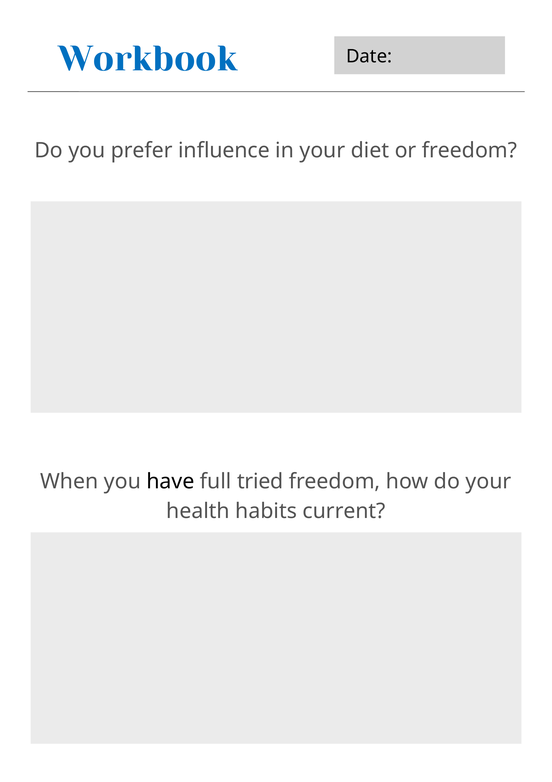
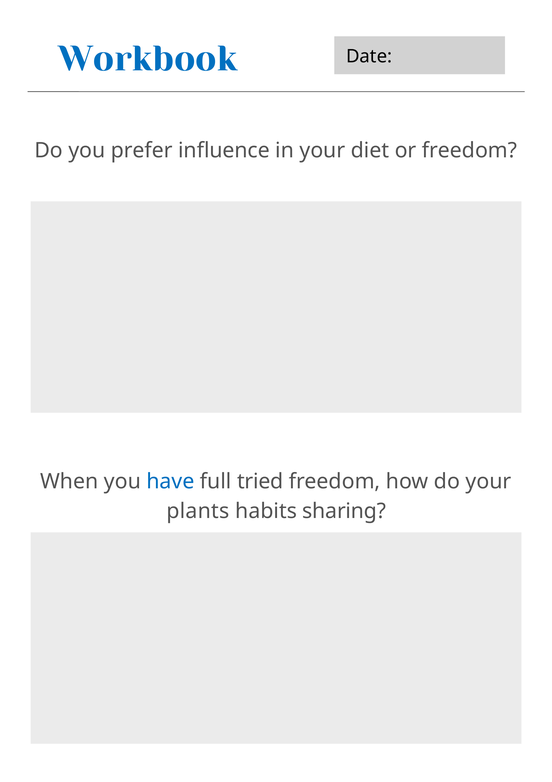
have colour: black -> blue (170, 481)
health: health -> plants (198, 511)
current: current -> sharing (344, 511)
